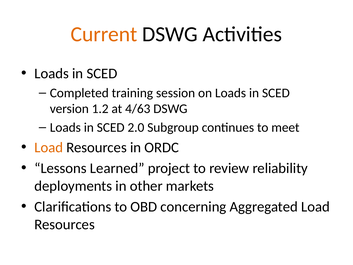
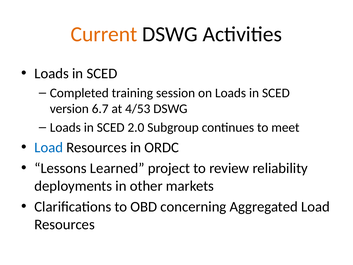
1.2: 1.2 -> 6.7 (100, 109)
4/63: 4/63 -> 4/53 (138, 109)
Load colour: orange -> blue (49, 147)
